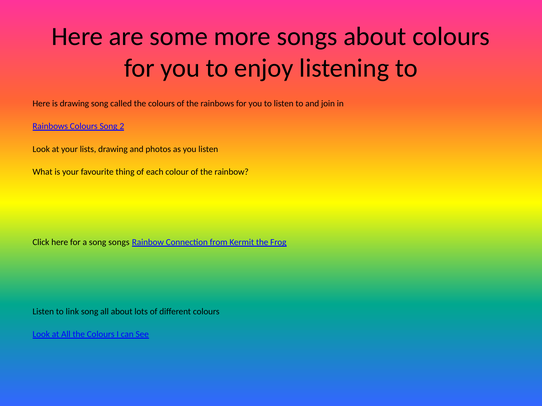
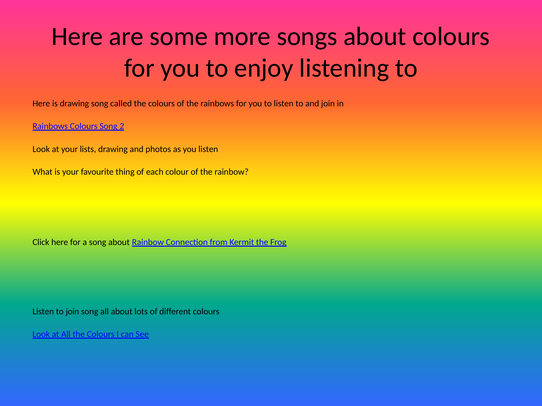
song songs: songs -> about (119, 242)
to link: link -> join (72, 312)
